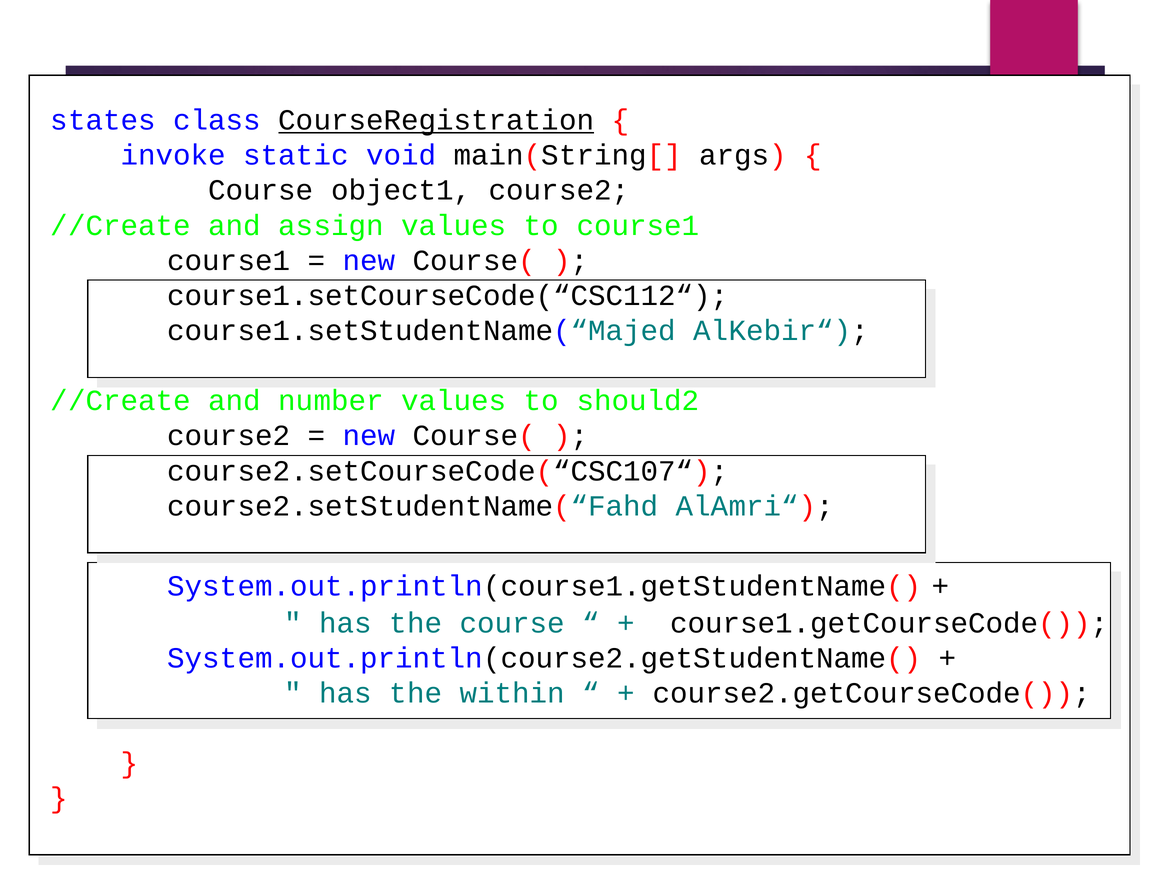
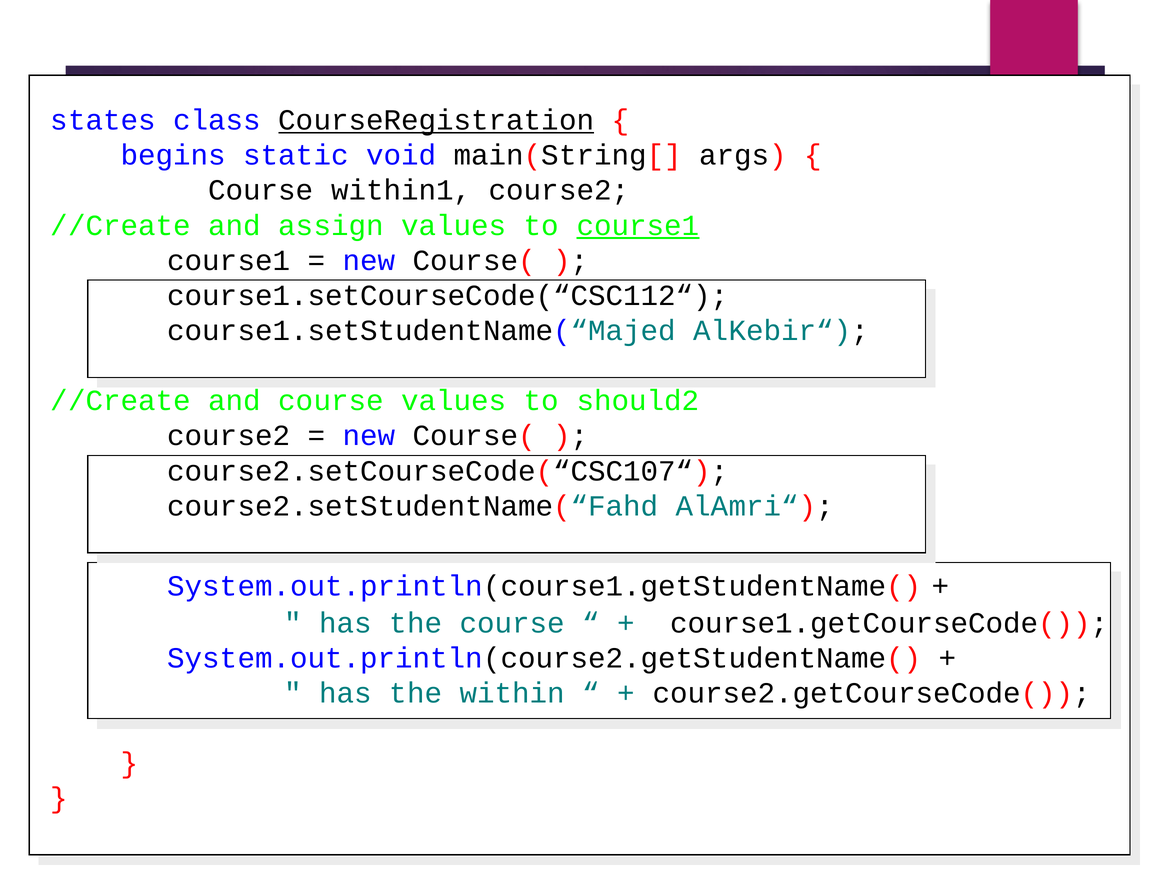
invoke: invoke -> begins (173, 155)
object1: object1 -> within1 (401, 190)
course1 underline: none -> present (638, 225)
and number: number -> course (331, 401)
